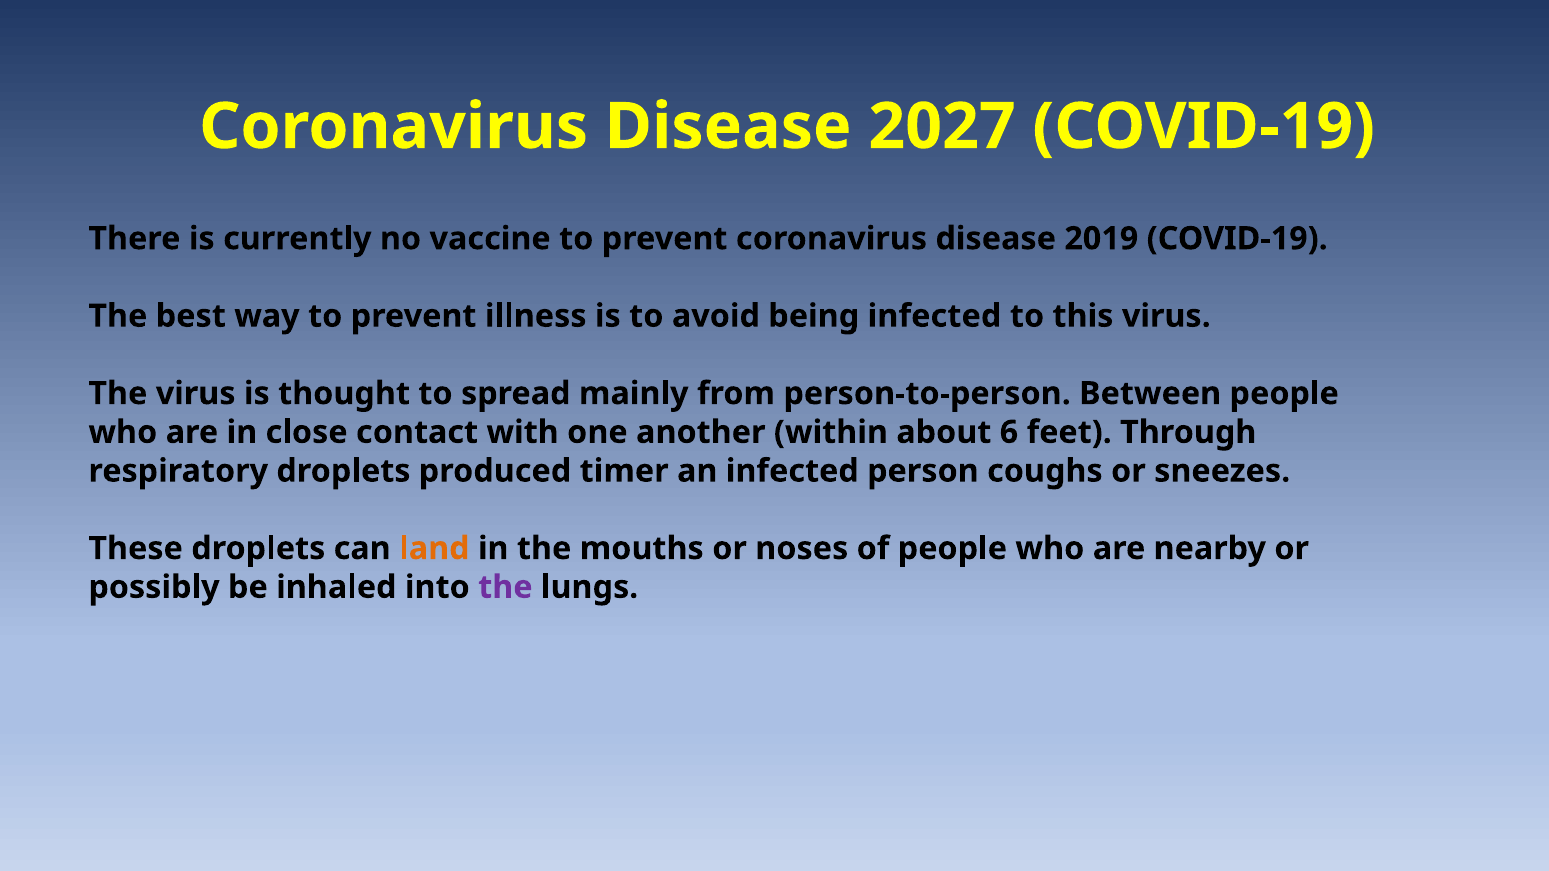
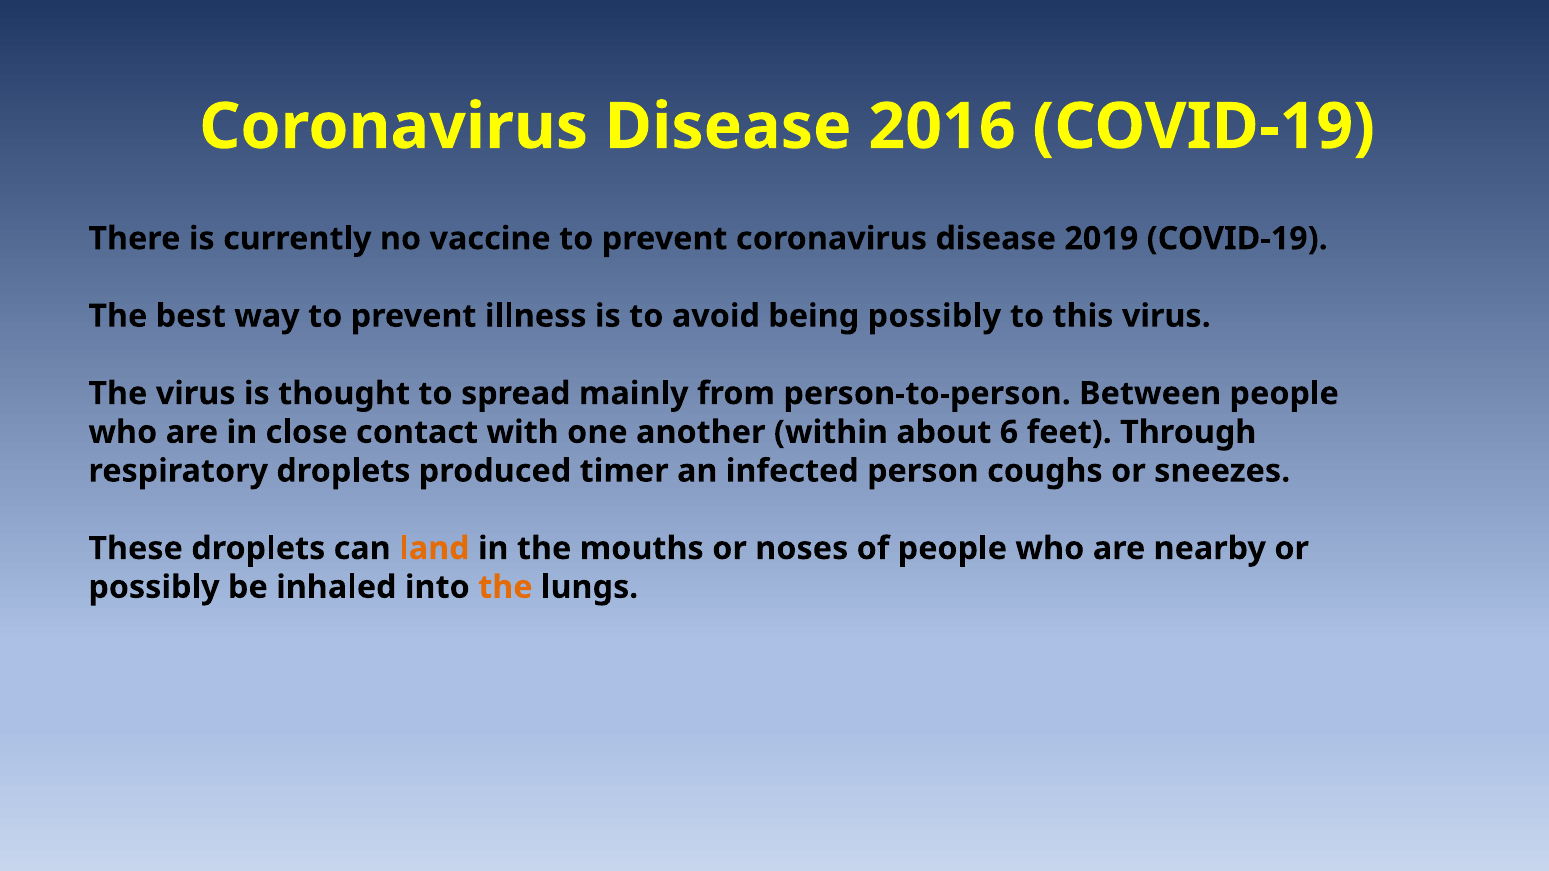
2027: 2027 -> 2016 (942, 127)
being infected: infected -> possibly (934, 316)
the colour: purple -> orange (505, 587)
